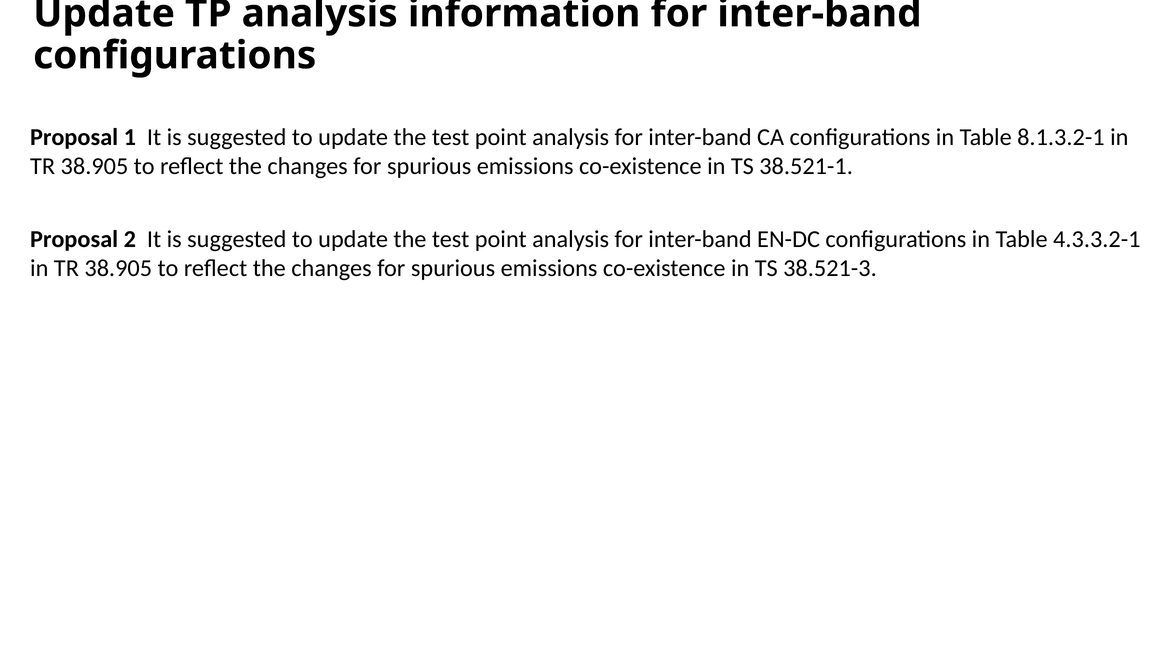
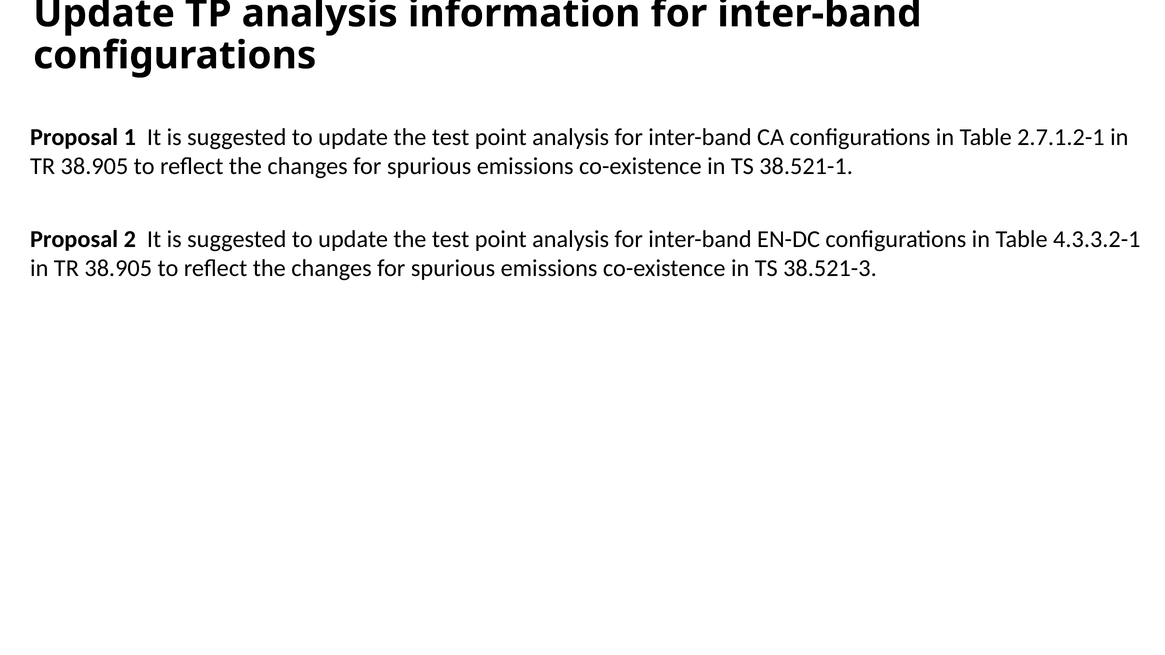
8.1.3.2-1: 8.1.3.2-1 -> 2.7.1.2-1 (1061, 137)
